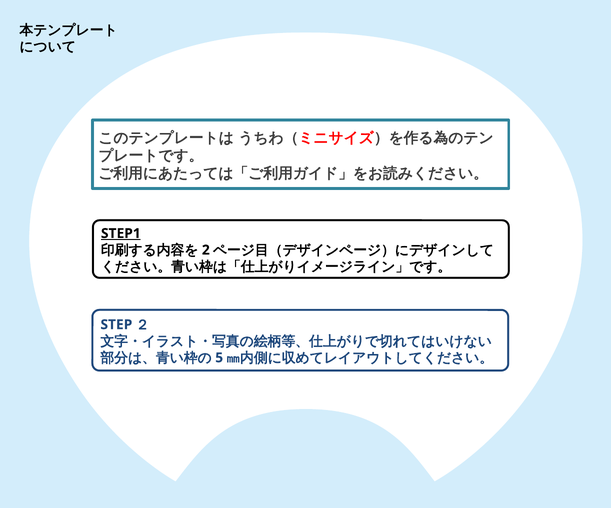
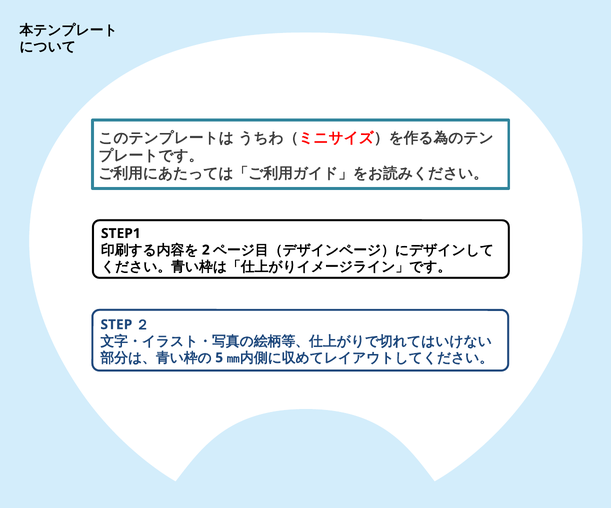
STEP1 underline: present -> none (121, 233)
